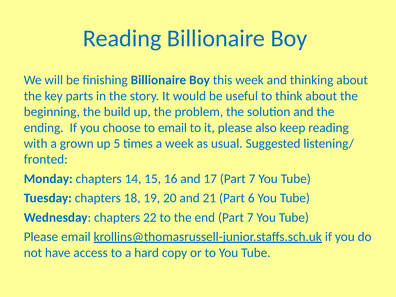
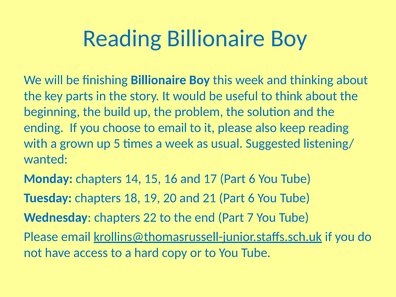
fronted: fronted -> wanted (46, 159)
17 Part 7: 7 -> 6 (252, 179)
